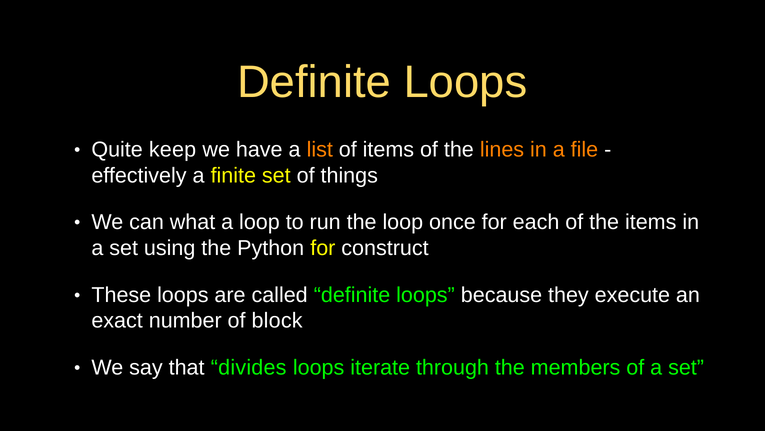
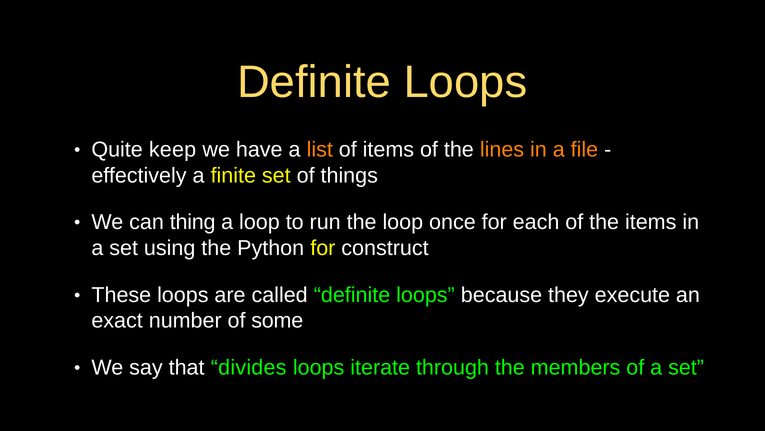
what: what -> thing (193, 222)
block: block -> some (277, 320)
